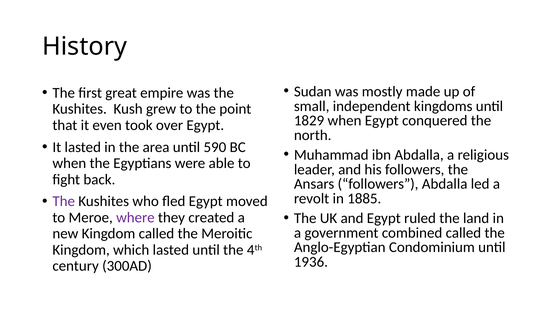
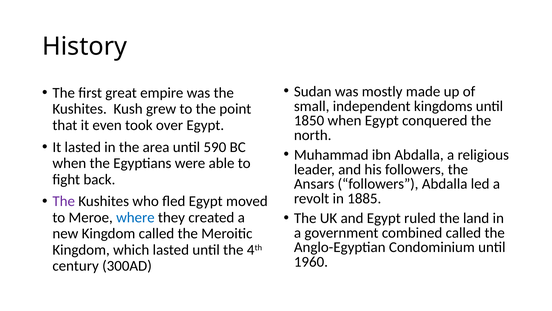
1829: 1829 -> 1850 (309, 120)
where colour: purple -> blue (135, 217)
1936: 1936 -> 1960 (311, 261)
